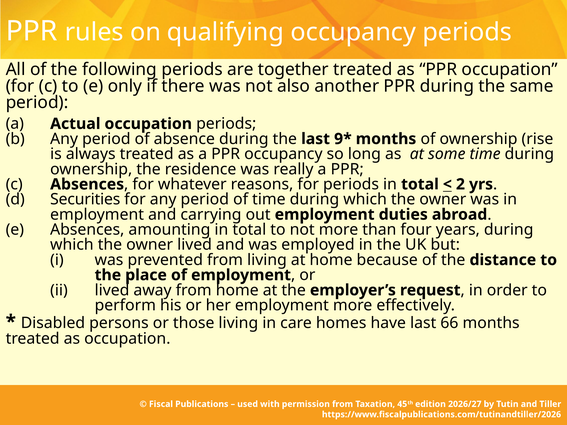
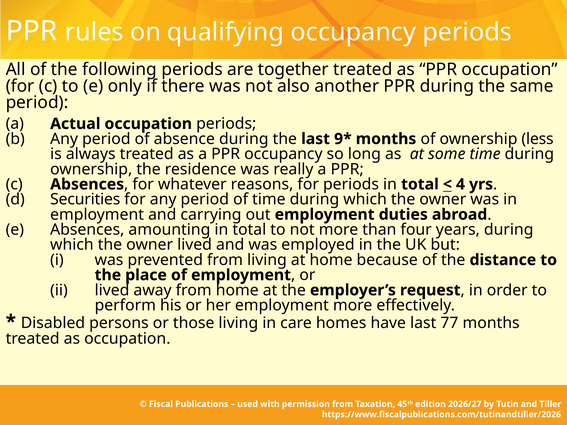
rise: rise -> less (538, 139)
2: 2 -> 4 (460, 184)
66: 66 -> 77 (449, 323)
